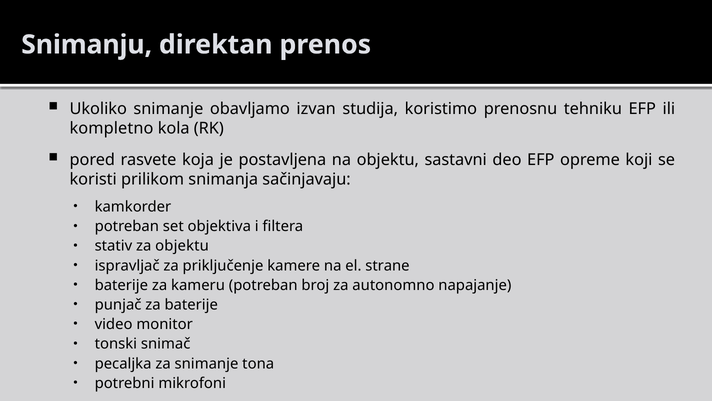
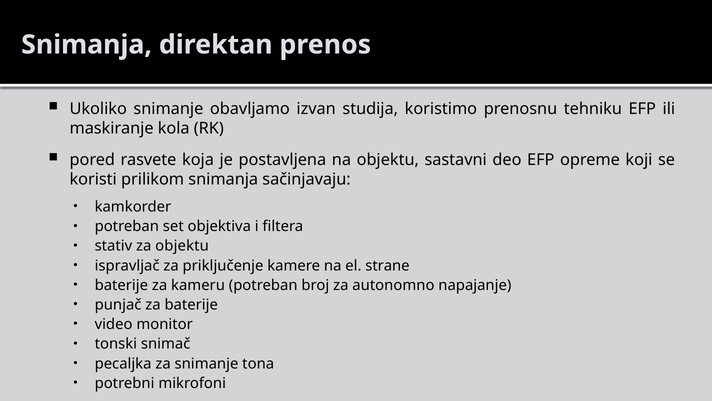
Snimanju: Snimanju -> Snimanja (87, 45)
kompletno: kompletno -> maskiranje (112, 128)
